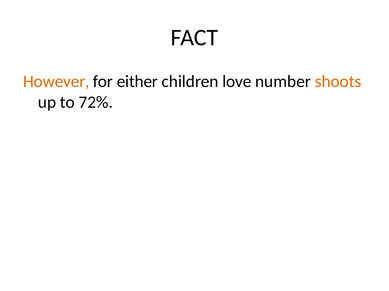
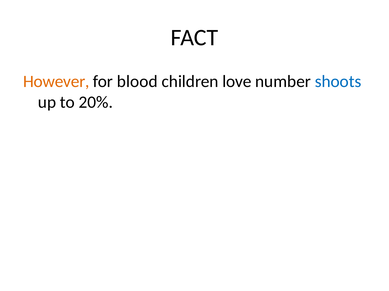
either: either -> blood (137, 82)
shoots colour: orange -> blue (338, 82)
72%: 72% -> 20% (96, 102)
